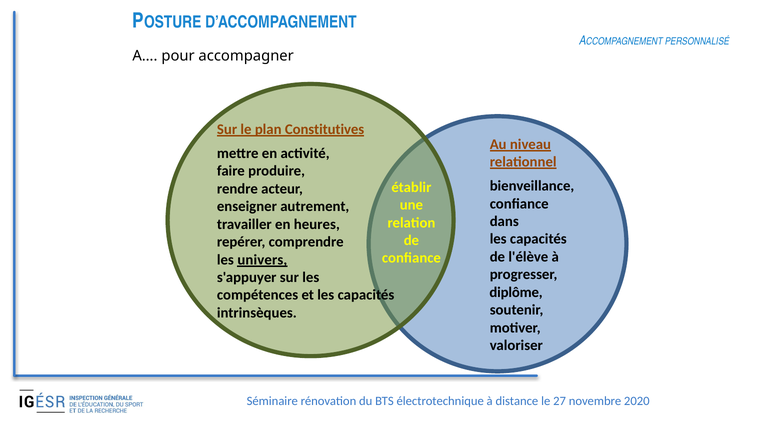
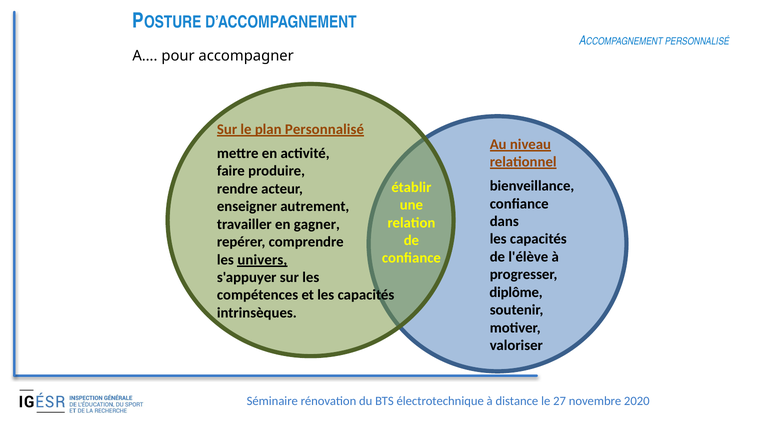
plan Constitutives: Constitutives -> Personnalisé (324, 129)
heures: heures -> gagner (317, 224)
